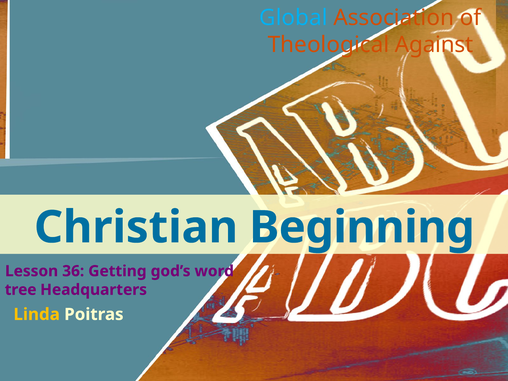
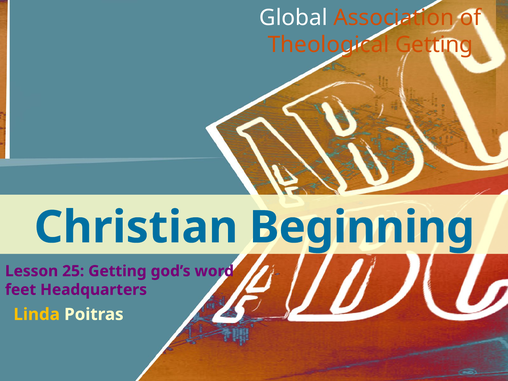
Global colour: light blue -> white (293, 18)
Theological Against: Against -> Getting (434, 45)
36: 36 -> 25 (73, 271)
tree: tree -> feet (21, 290)
